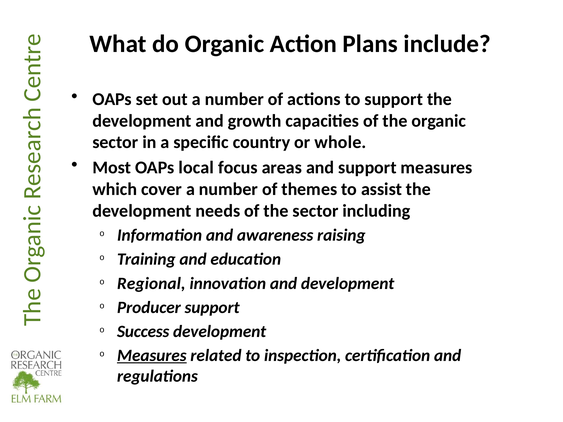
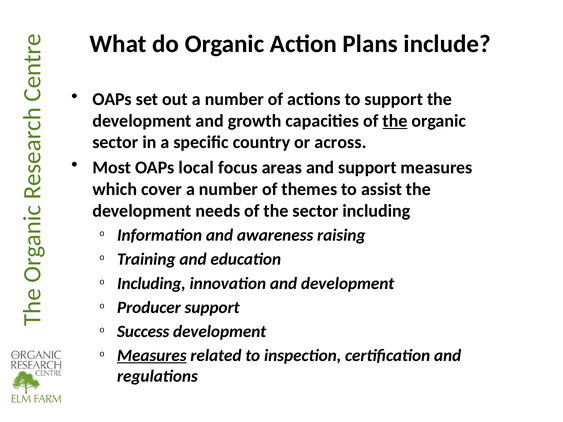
the underline: none -> present (395, 121)
whole: whole -> across (340, 142)
Regional: Regional -> Including (151, 284)
